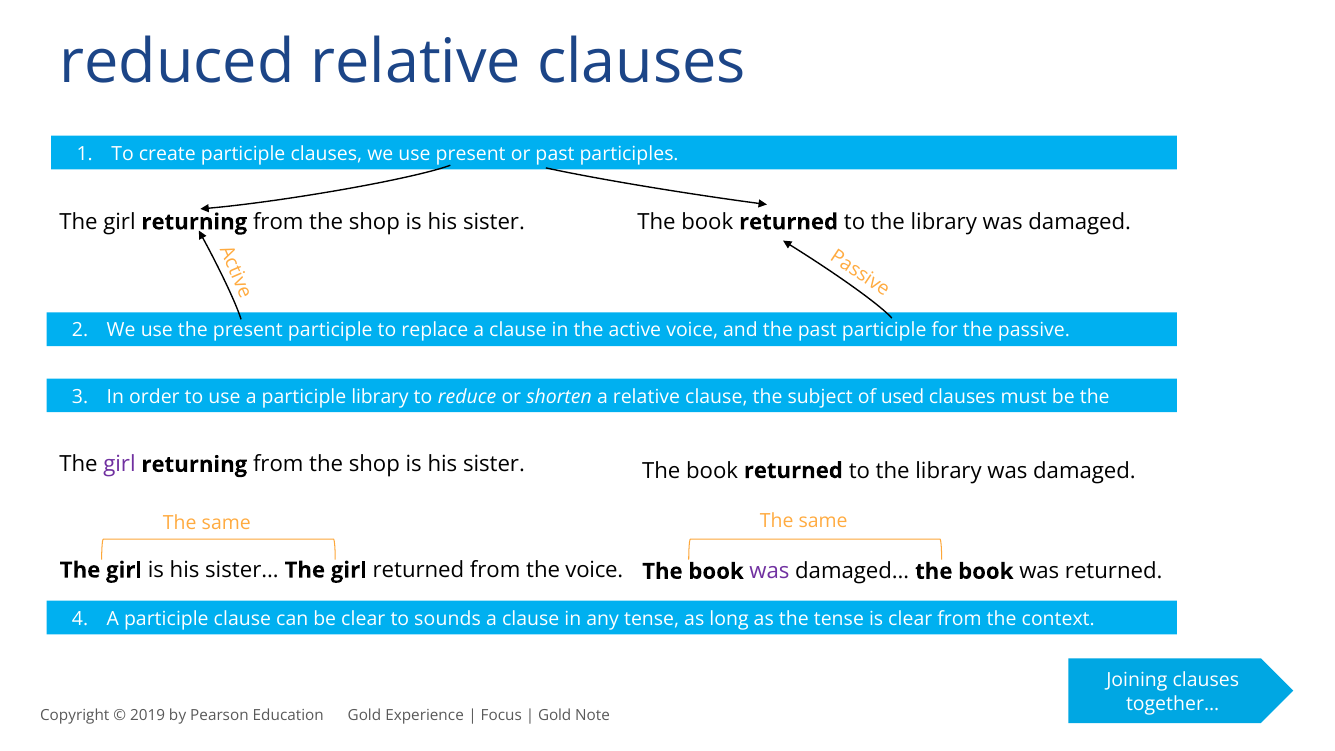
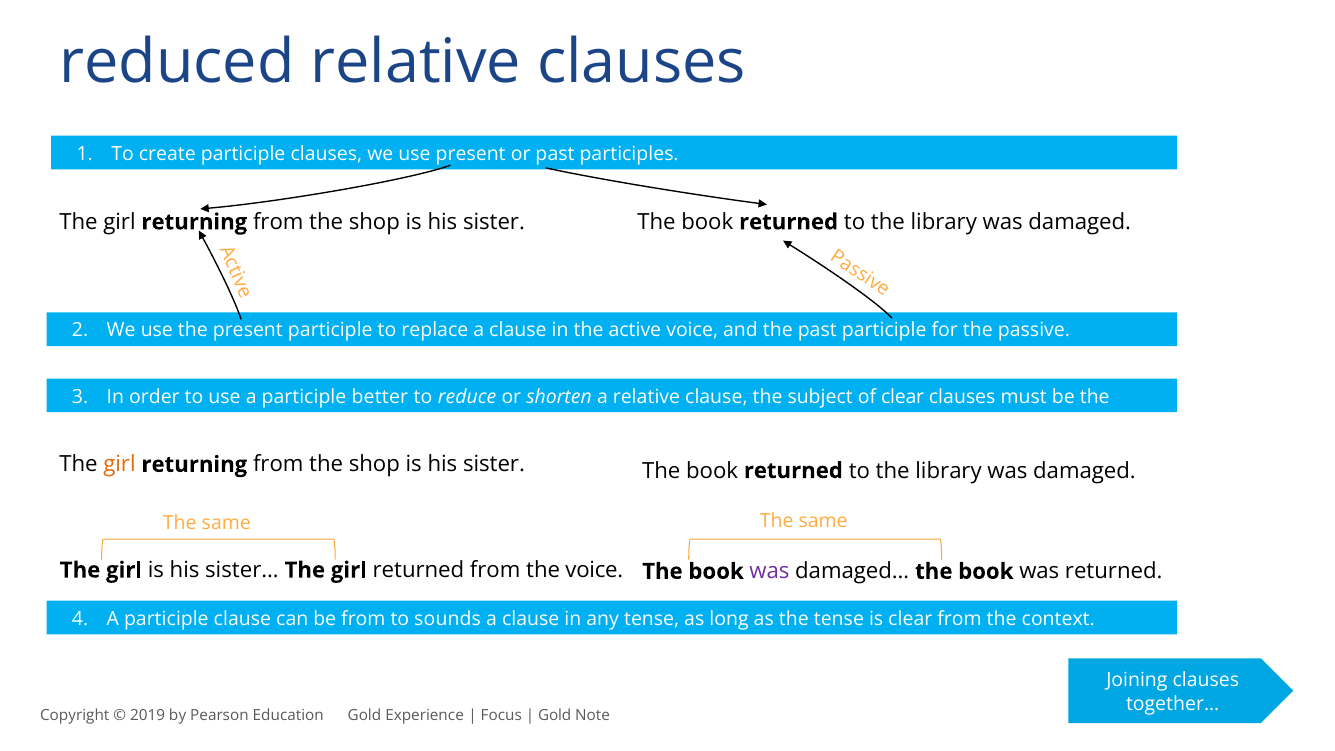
participle library: library -> better (380, 397)
of used: used -> clear (903, 397)
girl colour: purple -> orange (119, 464)
be clear: clear -> from (363, 619)
